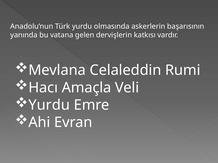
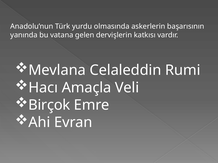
Yurdu: Yurdu -> Birçok (49, 105)
